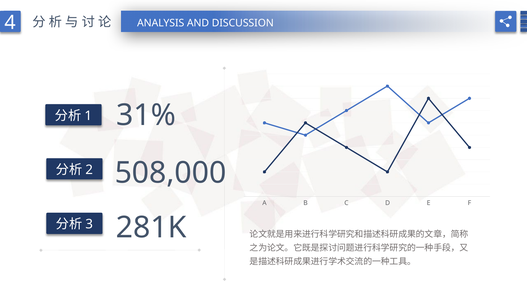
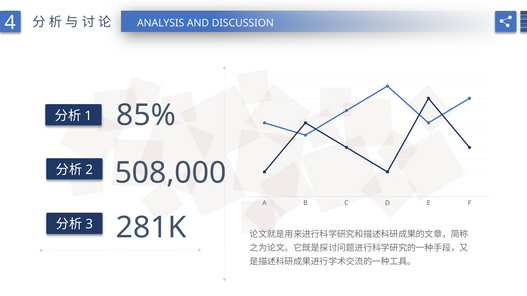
31%: 31% -> 85% (146, 115)
